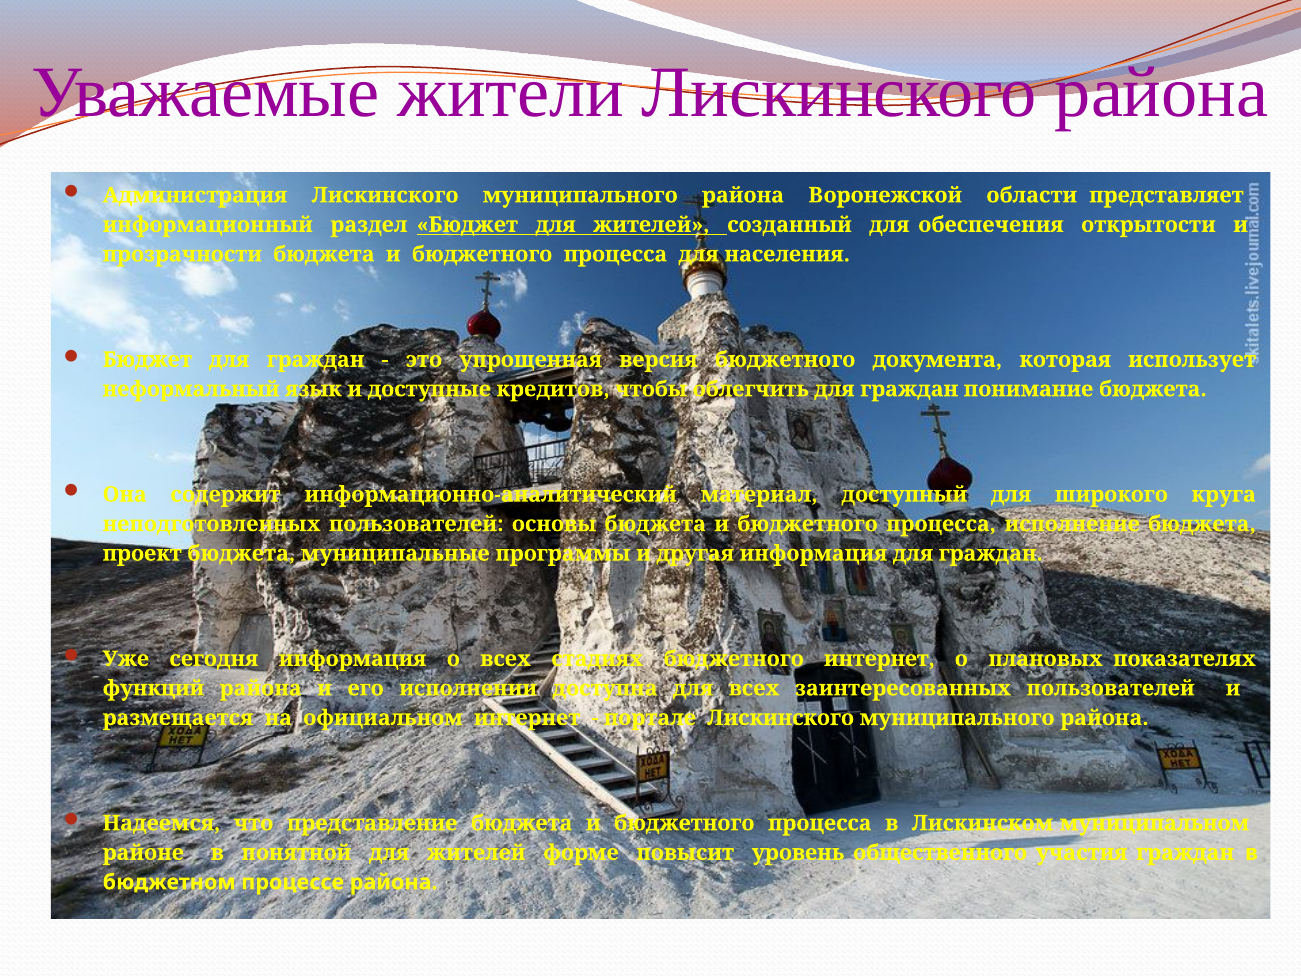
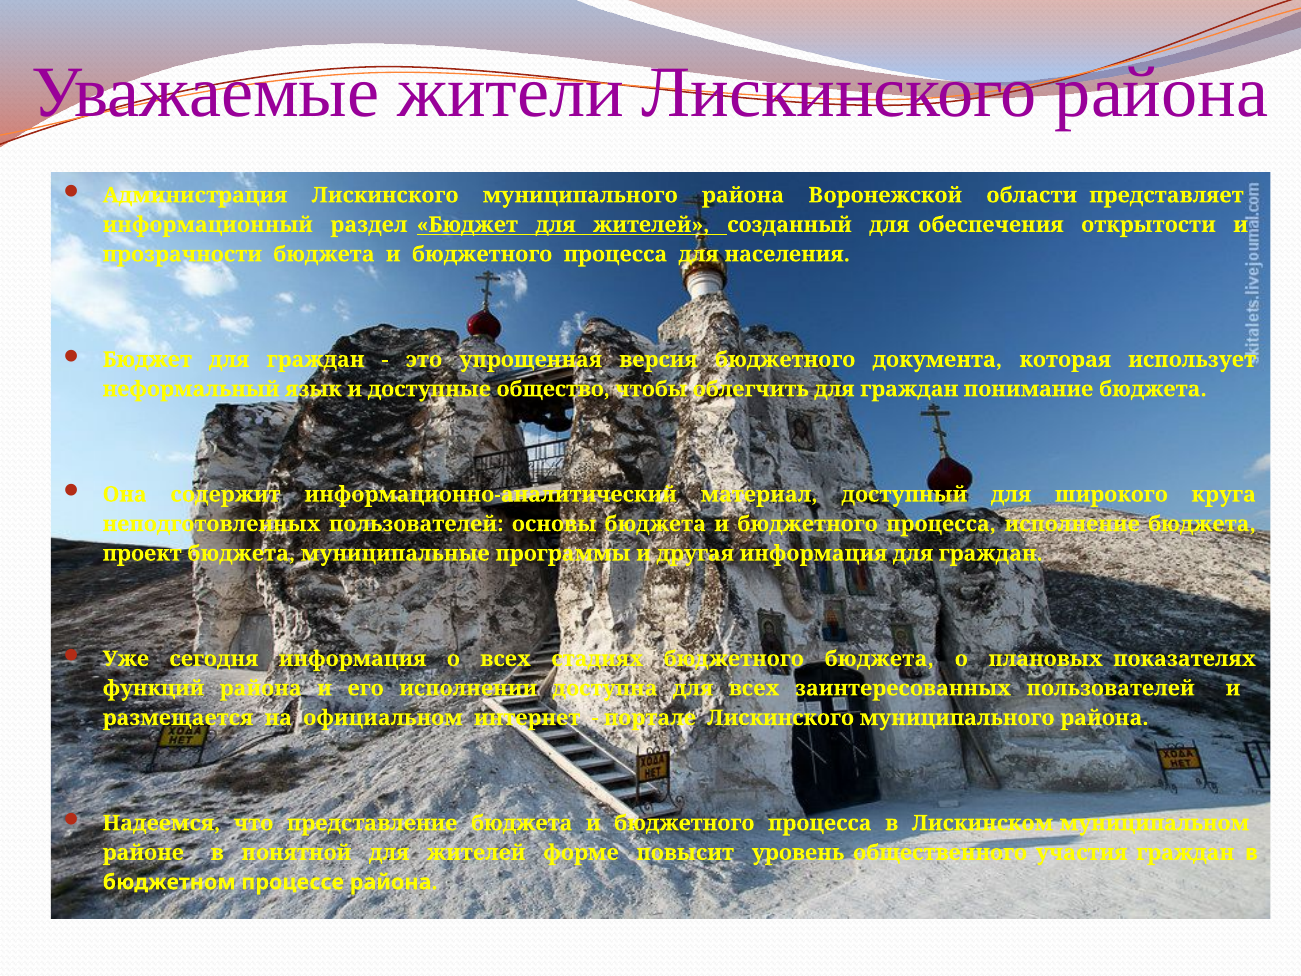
кредитов: кредитов -> общество (553, 389)
бюджетного интернет: интернет -> бюджета (879, 659)
